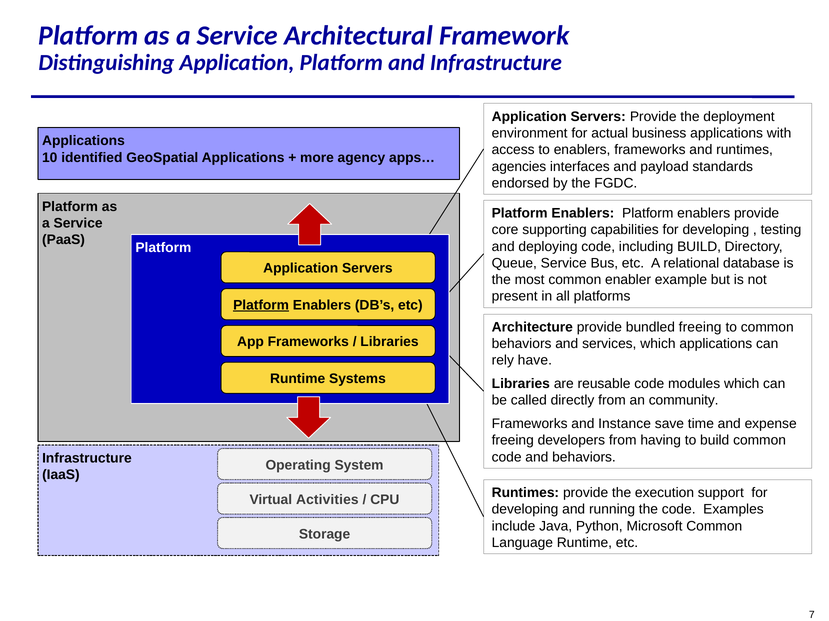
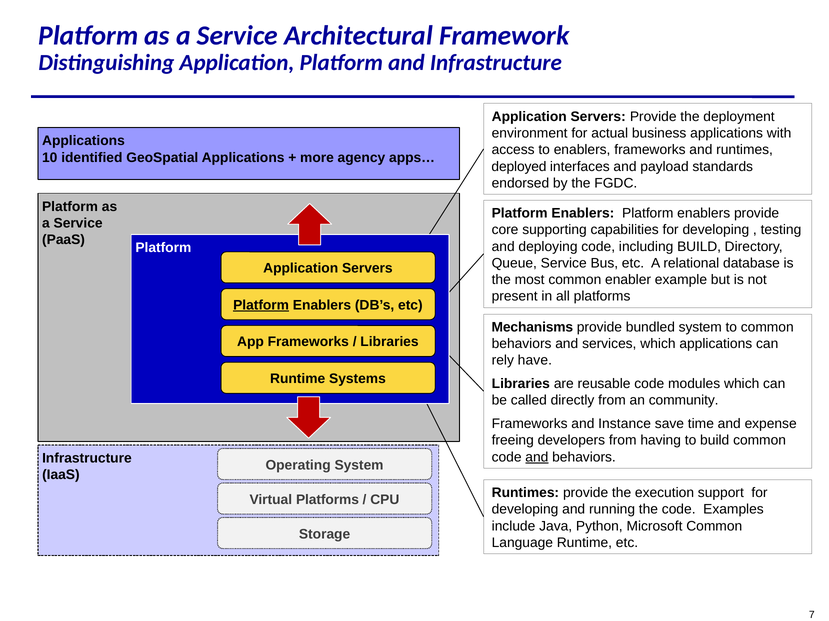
agencies: agencies -> deployed (519, 167)
Architecture: Architecture -> Mechanisms (532, 328)
bundled freeing: freeing -> system (700, 328)
and underline: none -> present (537, 458)
Virtual Activities: Activities -> Platforms (327, 500)
